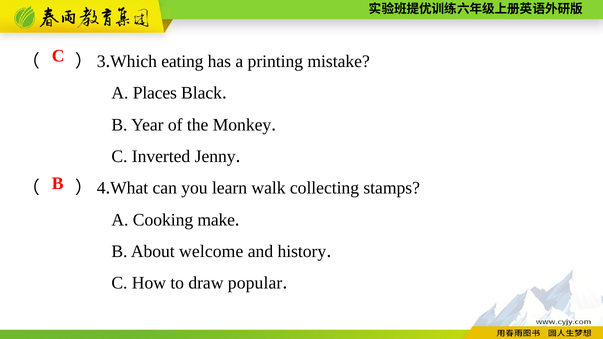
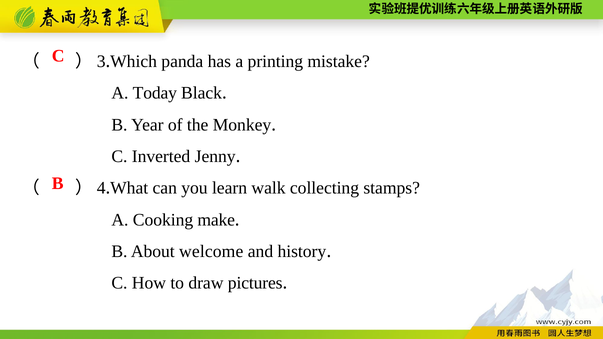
eating: eating -> panda (182, 62)
Places: Places -> Today (155, 93)
popular: popular -> pictures (255, 283)
